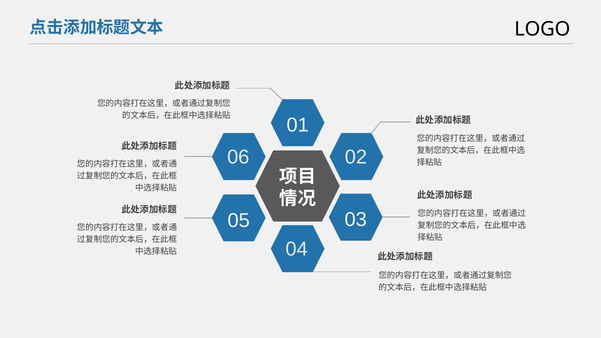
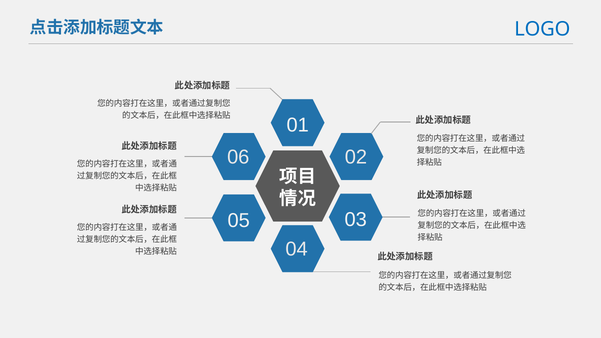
LOGO colour: black -> blue (542, 29)
